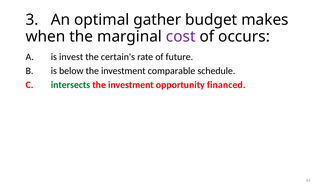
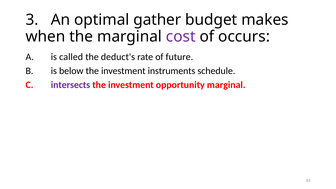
invest: invest -> called (71, 57)
certain's: certain's -> deduct's (118, 57)
comparable: comparable -> instruments (172, 71)
intersects colour: green -> purple (70, 85)
opportunity financed: financed -> marginal (226, 85)
